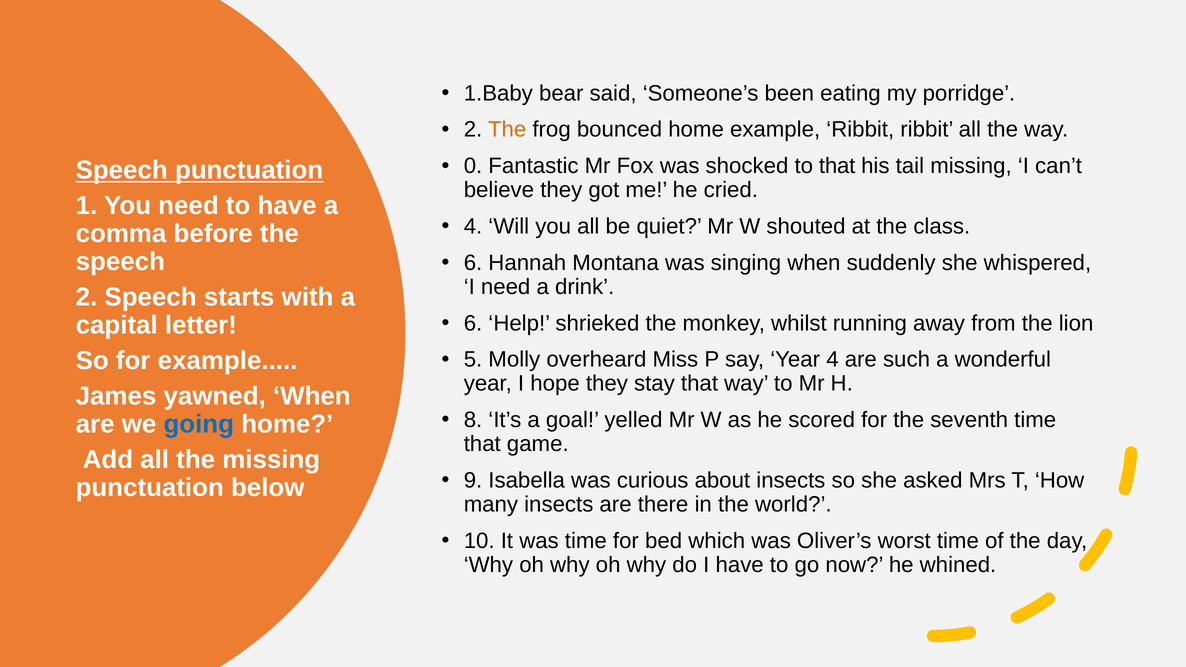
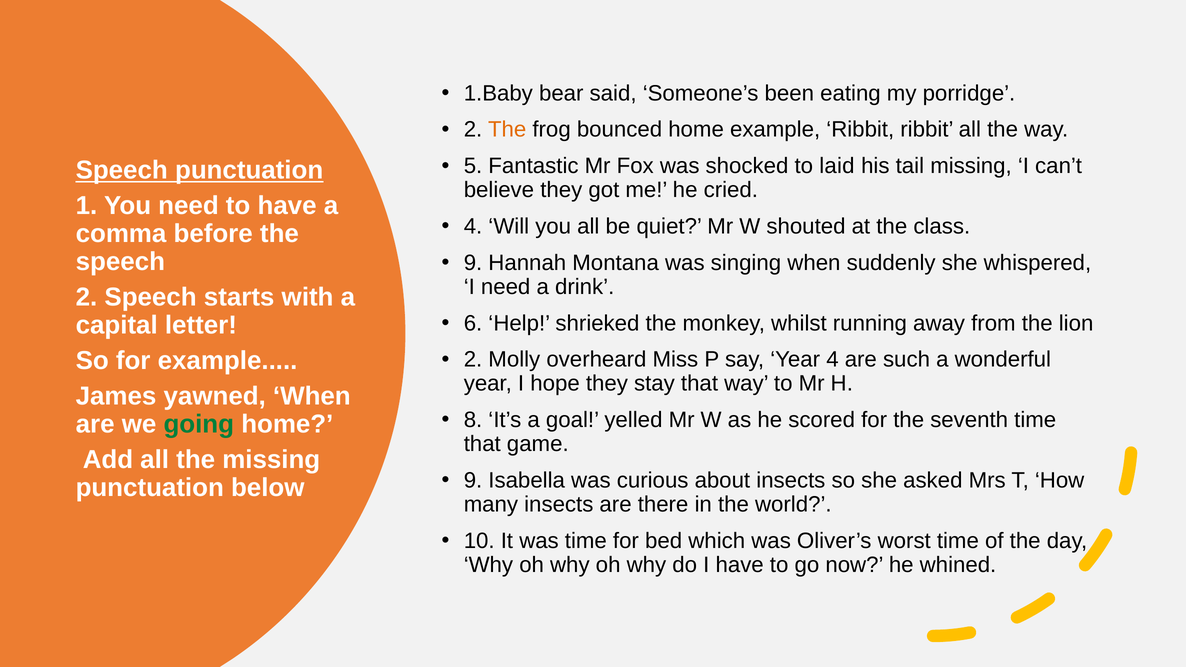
0: 0 -> 5 (473, 166)
to that: that -> laid (837, 166)
6: 6 -> 9 (473, 263)
5: 5 -> 2 (473, 360)
going colour: blue -> green (199, 424)
